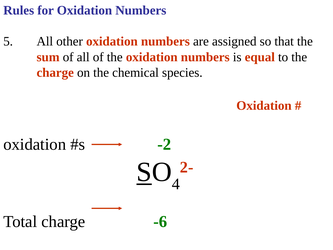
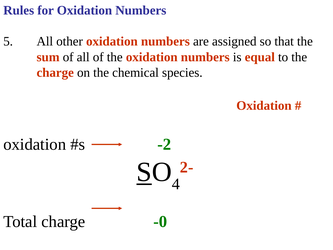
-6: -6 -> -0 (160, 221)
